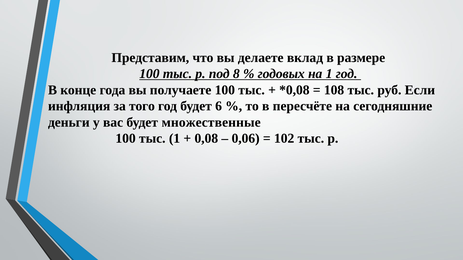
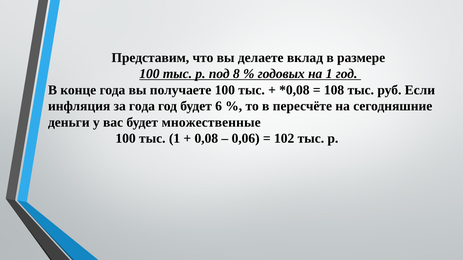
за того: того -> года (142, 106)
